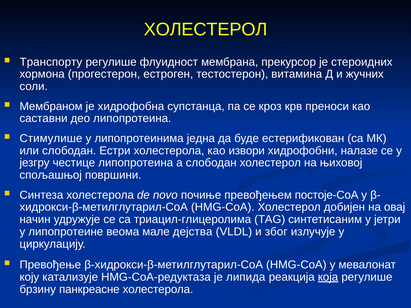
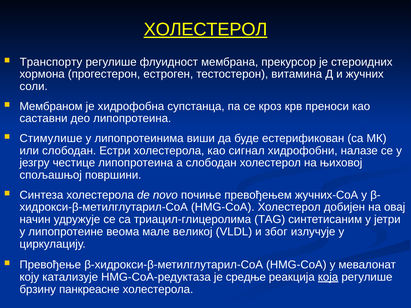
ХОЛЕСТЕРОЛ underline: none -> present (206, 29)
једна: једна -> виши (201, 138)
извори: извори -> сигнал (247, 151)
постоје-СоА: постоје-СоА -> жучних-СоА (327, 195)
дејства: дејства -> великој (193, 232)
липида: липида -> средње (246, 277)
